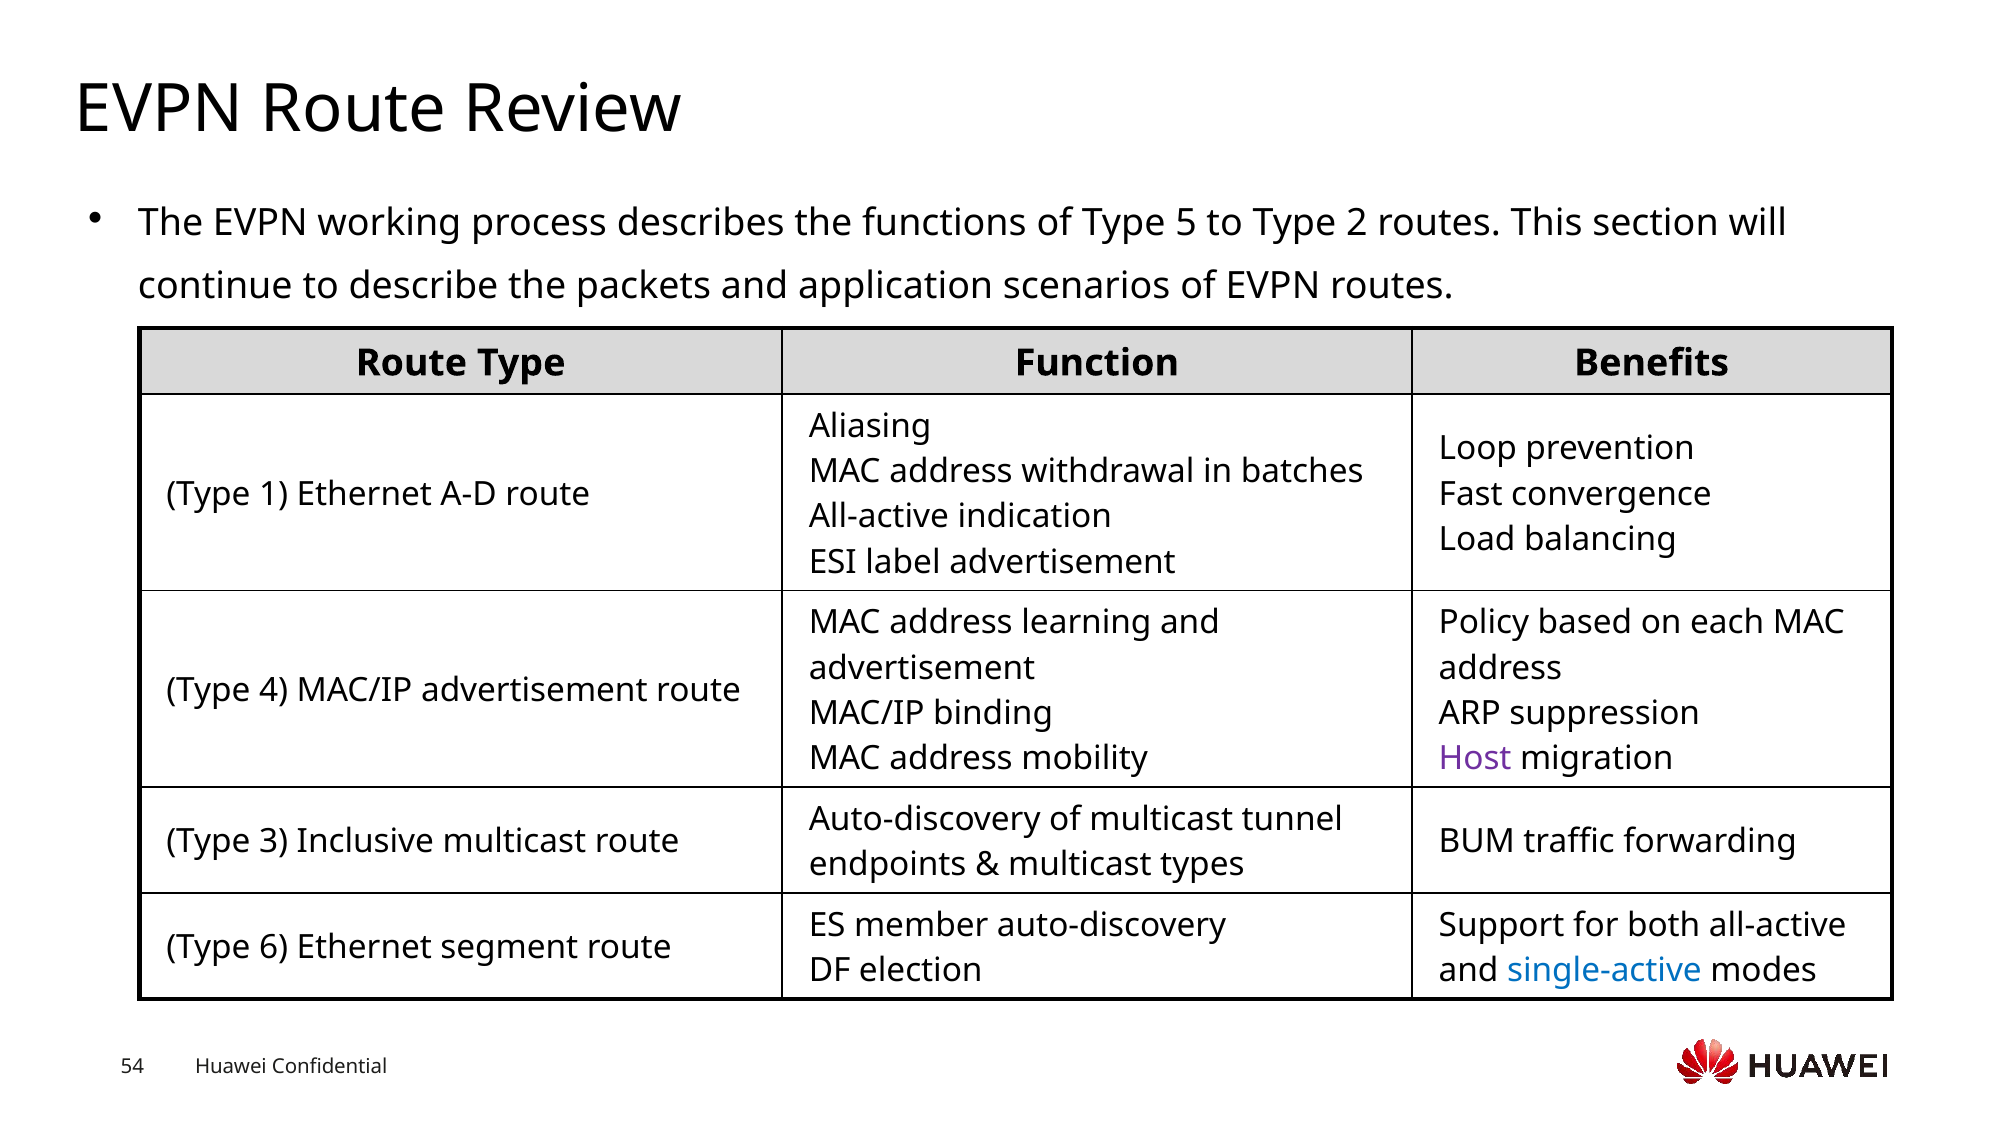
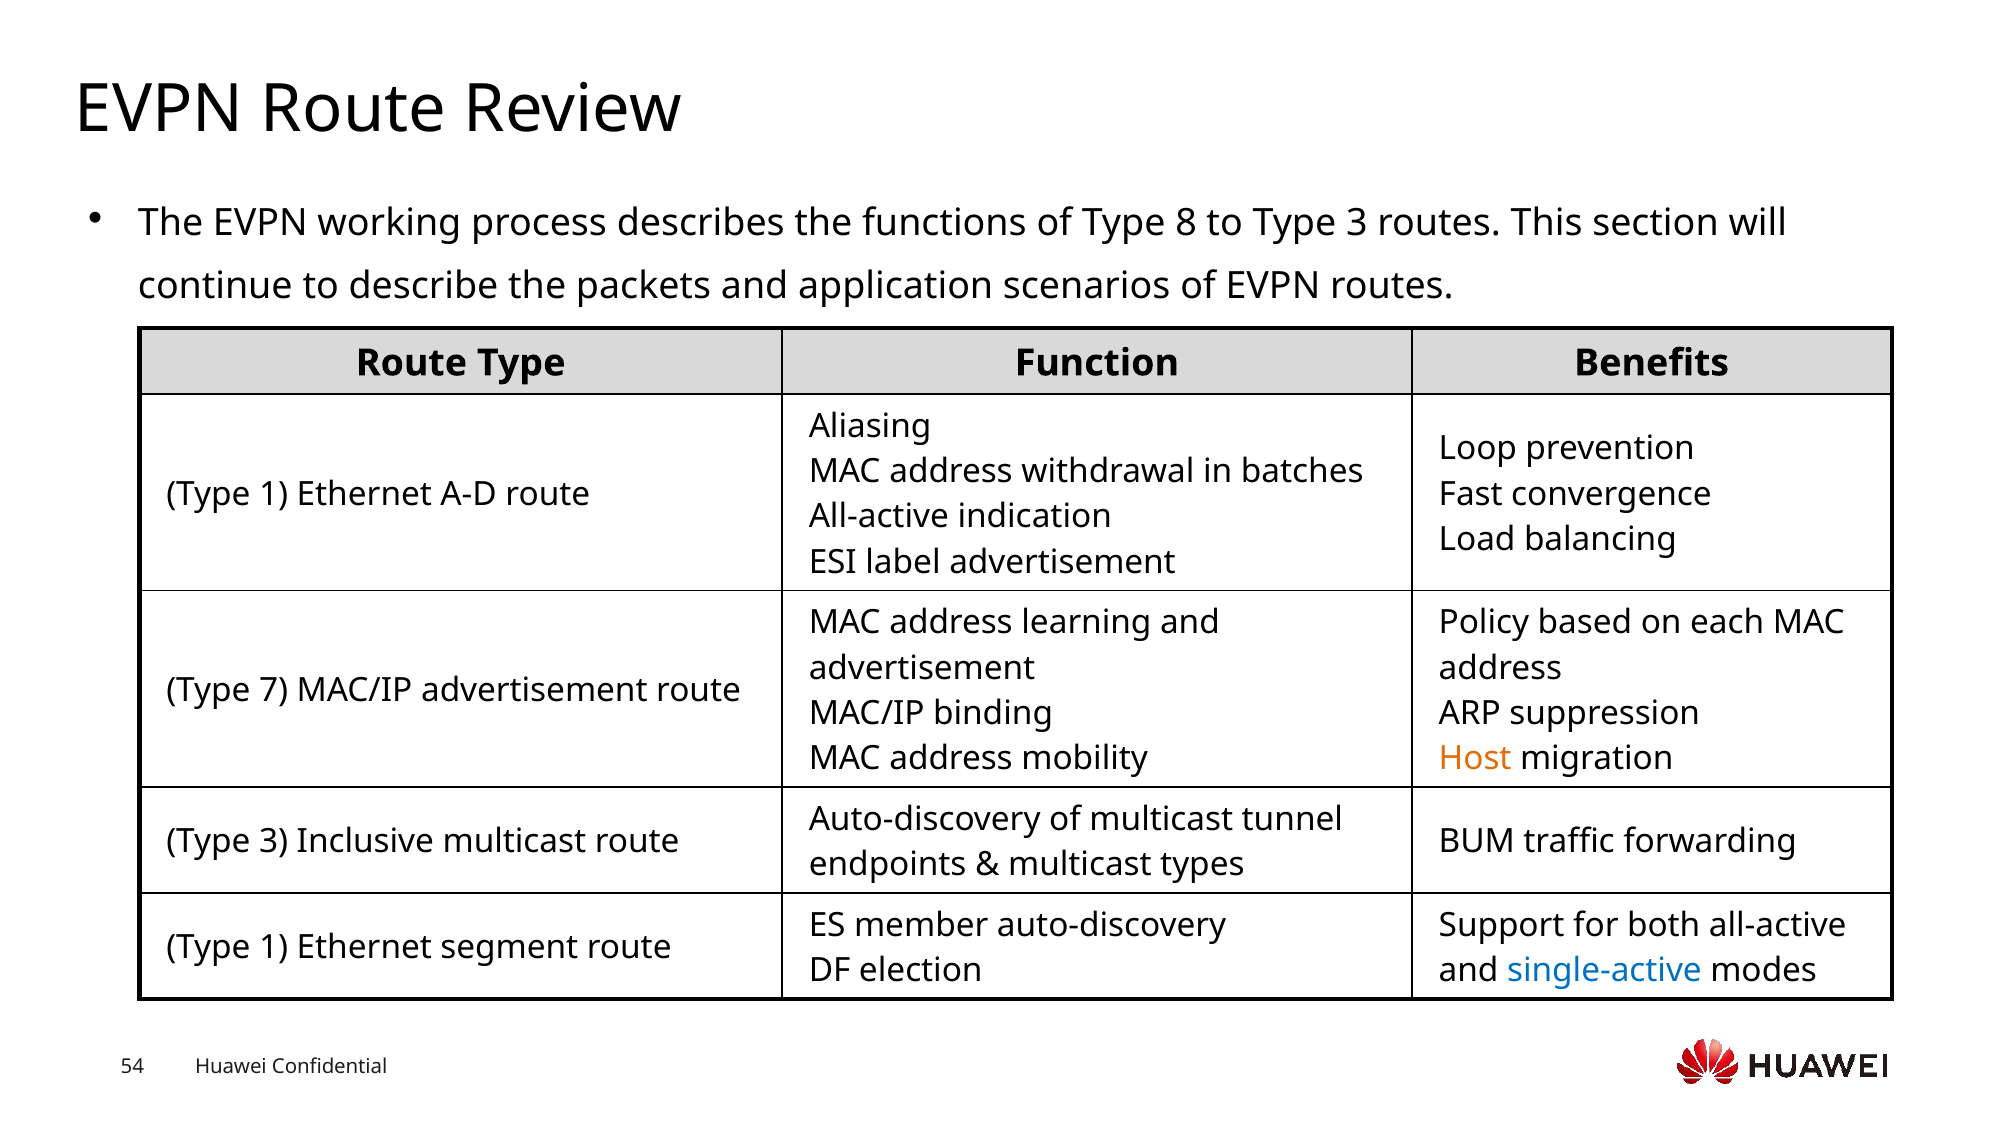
5: 5 -> 8 (1186, 223)
to Type 2: 2 -> 3 (1357, 223)
4: 4 -> 7 (274, 691)
Host colour: purple -> orange (1475, 759)
6: 6 -> 1 (274, 948)
